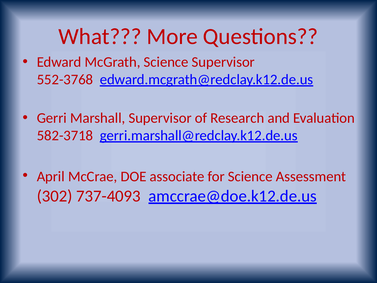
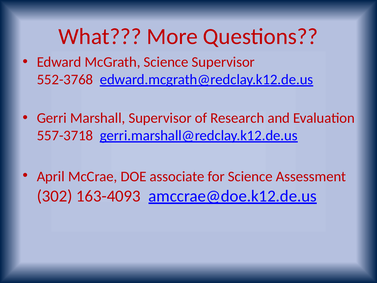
582-3718: 582-3718 -> 557-3718 (65, 135)
737-4093: 737-4093 -> 163-4093 (108, 196)
